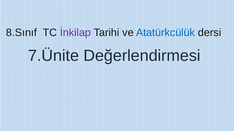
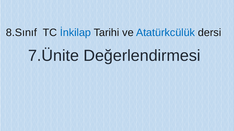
İnkilap colour: purple -> blue (75, 33)
